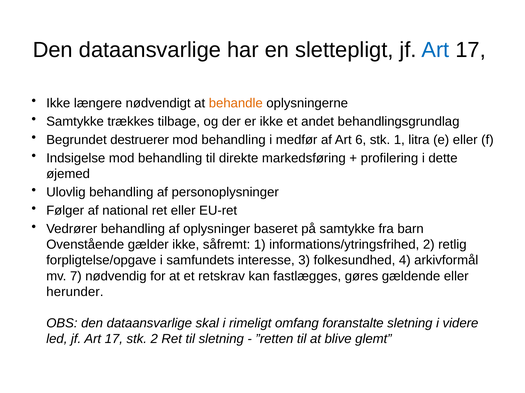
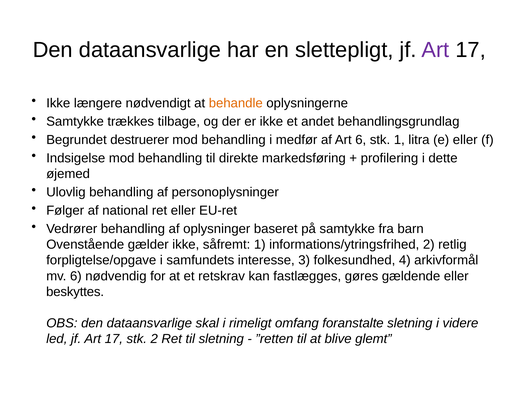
Art colour: blue -> purple (435, 50)
mv 7: 7 -> 6 (76, 277)
herunder: herunder -> beskyttes (75, 292)
